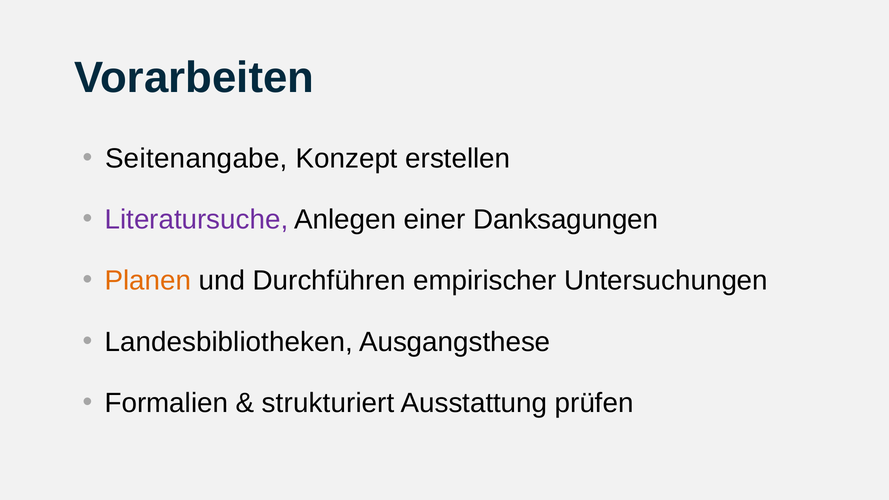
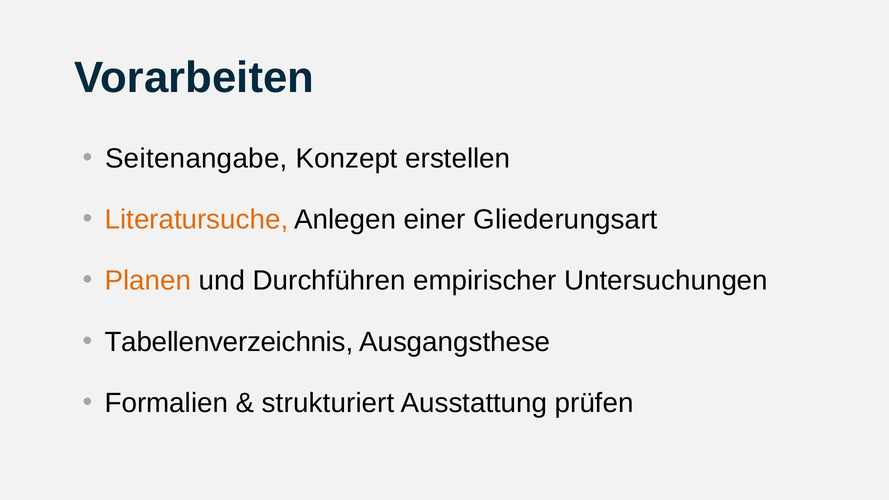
Literatursuche colour: purple -> orange (196, 220)
Danksagungen: Danksagungen -> Gliederungsart (565, 220)
Landesbibliotheken: Landesbibliotheken -> Tabellenverzeichnis (229, 342)
